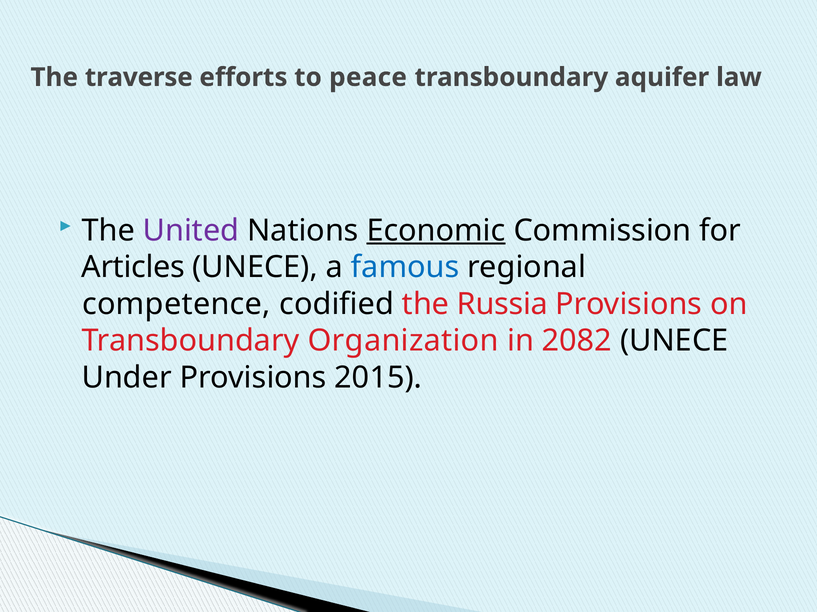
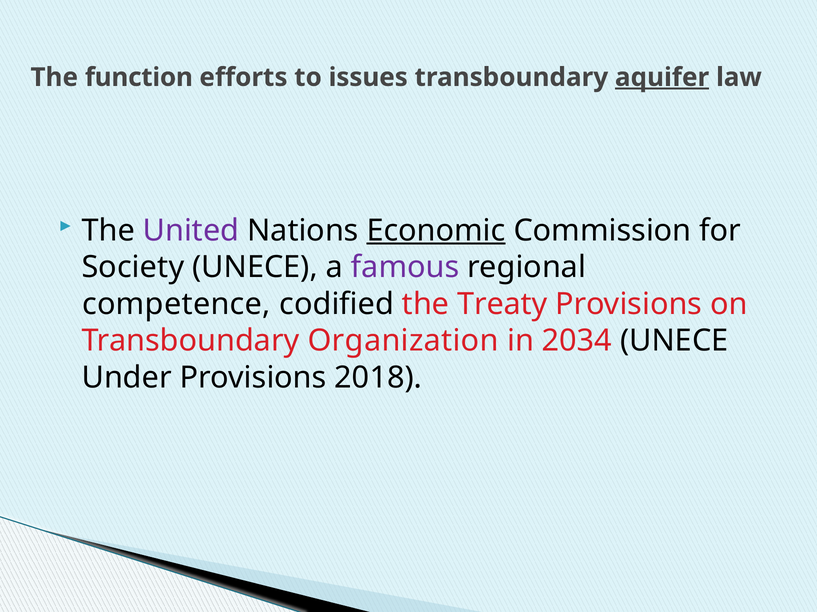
traverse: traverse -> function (139, 77)
peace: peace -> issues (368, 77)
aquifer underline: none -> present (662, 77)
Articles: Articles -> Society (133, 268)
famous colour: blue -> purple (405, 268)
Russia: Russia -> Treaty (502, 304)
2082: 2082 -> 2034 (577, 341)
2015: 2015 -> 2018 (378, 378)
